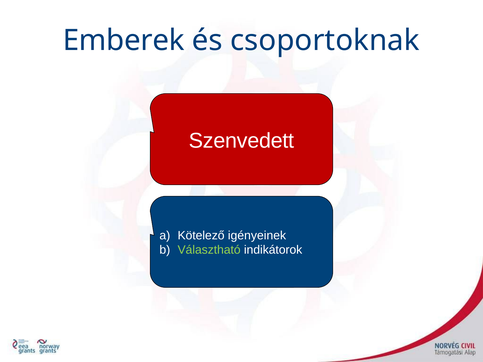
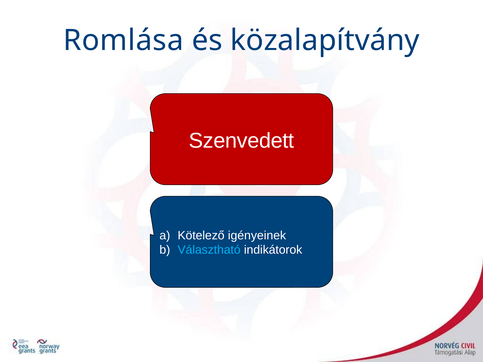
Emberek: Emberek -> Romlása (123, 41)
csoportoknak: csoportoknak -> közalapítvány (325, 41)
Választható colour: light green -> light blue (209, 250)
